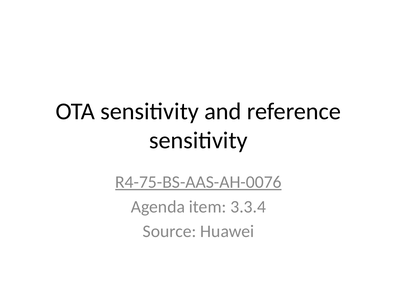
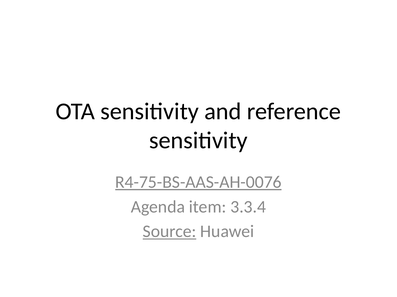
Source underline: none -> present (170, 232)
